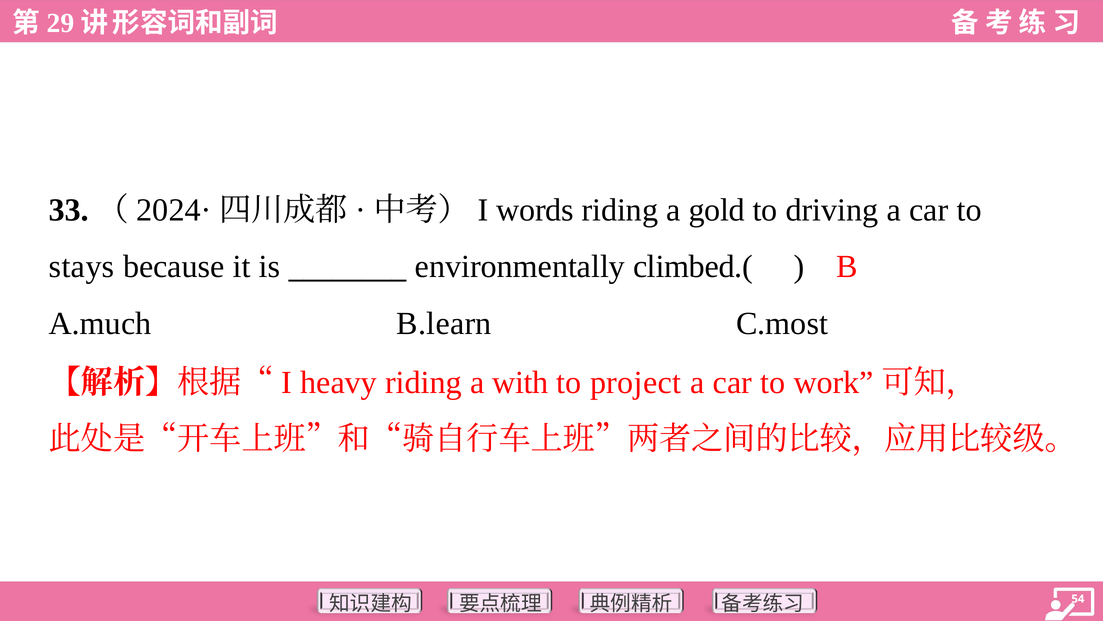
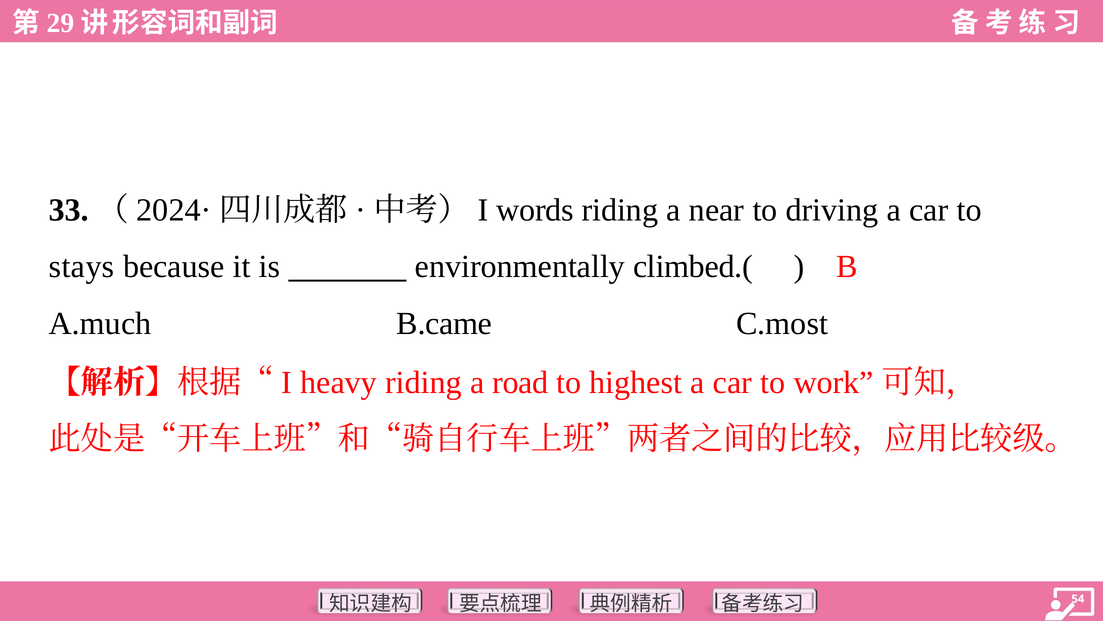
gold: gold -> near (717, 210)
B.learn: B.learn -> B.came (444, 323)
with: with -> road (520, 382)
project: project -> highest (636, 382)
